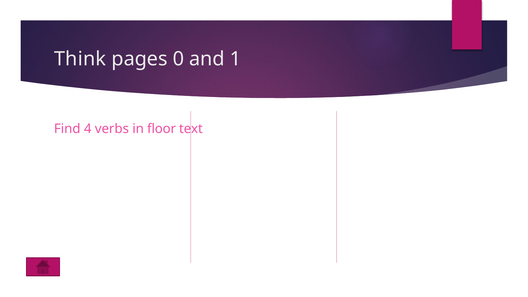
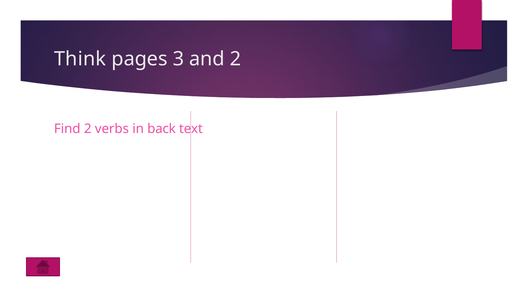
0: 0 -> 3 (178, 59)
and 1: 1 -> 2 (236, 59)
Find 4: 4 -> 2 (88, 129)
floor: floor -> back (162, 129)
